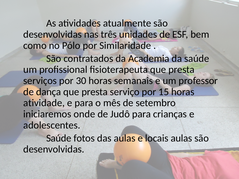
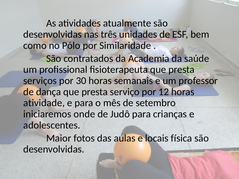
15: 15 -> 12 (164, 92)
Saúde: Saúde -> Maior (59, 138)
locais aulas: aulas -> física (181, 138)
